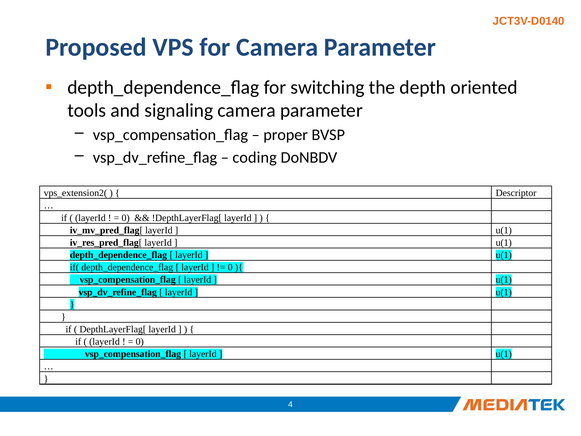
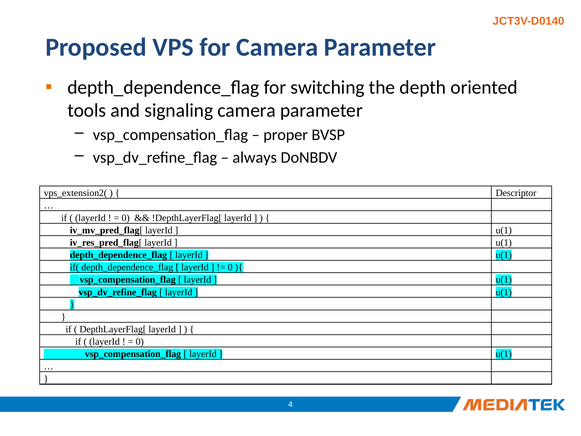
coding: coding -> always (255, 157)
